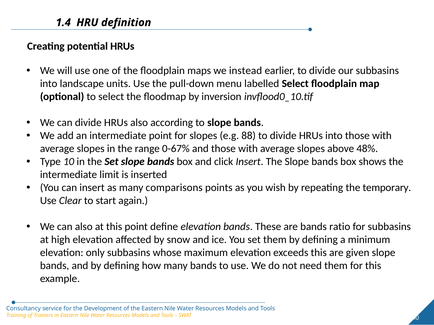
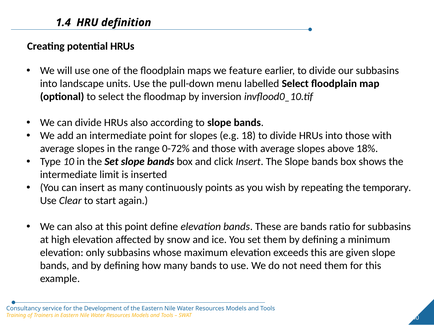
instead: instead -> feature (246, 71)
88: 88 -> 18 (249, 136)
0-67%: 0-67% -> 0-72% (176, 149)
48%: 48% -> 18% (367, 149)
comparisons: comparisons -> continuously (174, 188)
